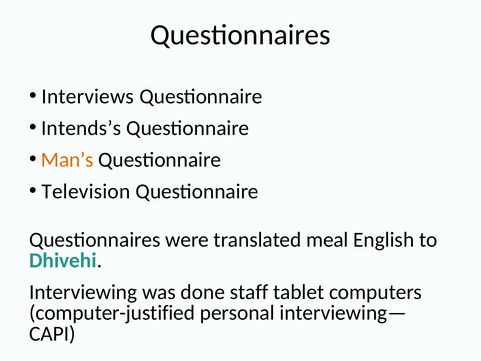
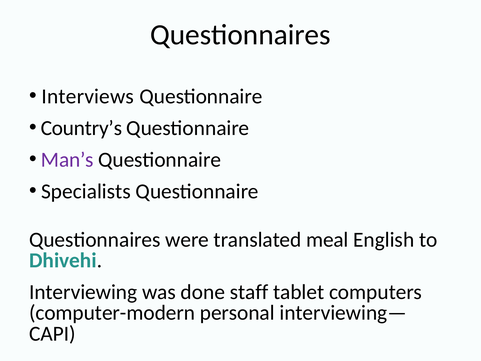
Intends’s: Intends’s -> Country’s (81, 128)
Man’s colour: orange -> purple (67, 160)
Television: Television -> Specialists (86, 191)
computer-justified: computer-justified -> computer-modern (112, 313)
